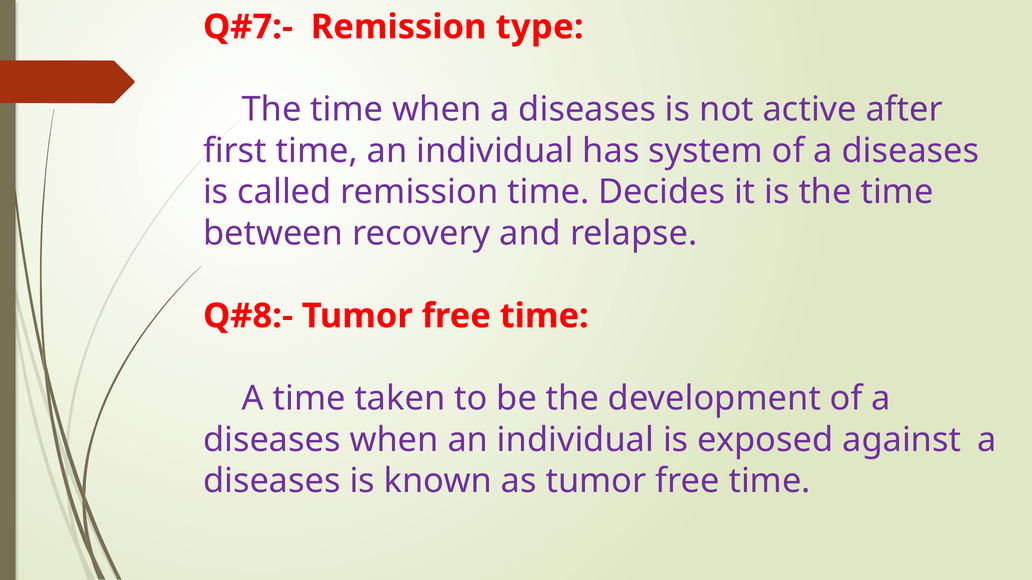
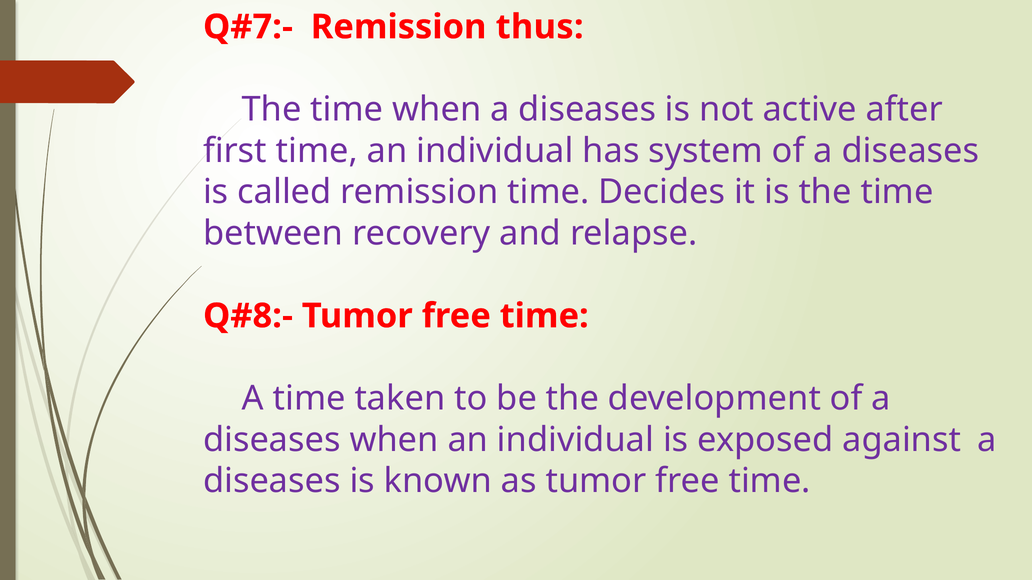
type: type -> thus (540, 27)
